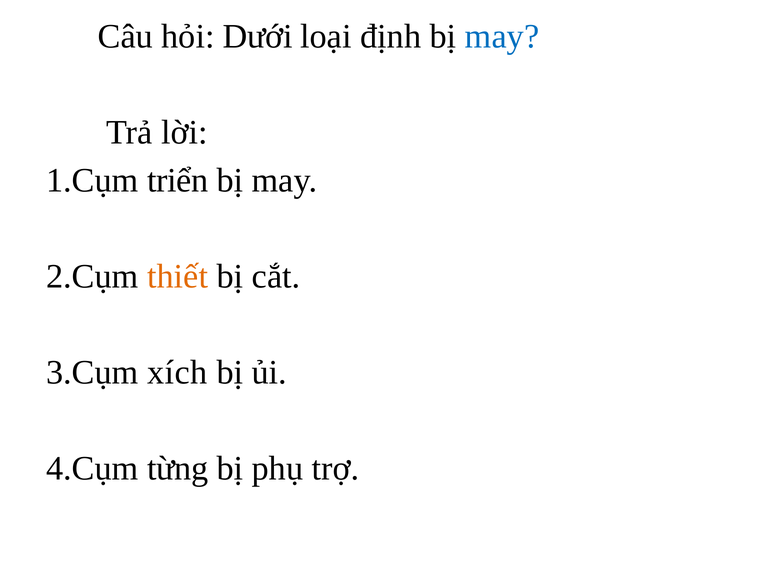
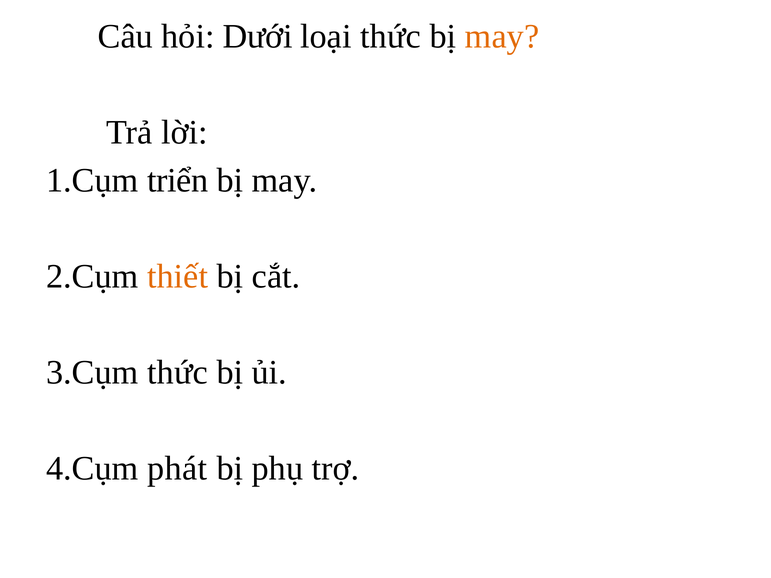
loại định: định -> thức (391, 37)
may colour: blue -> orange (502, 37)
3.Cụm xích: xích -> thức (178, 373)
từng: từng -> phát (177, 469)
